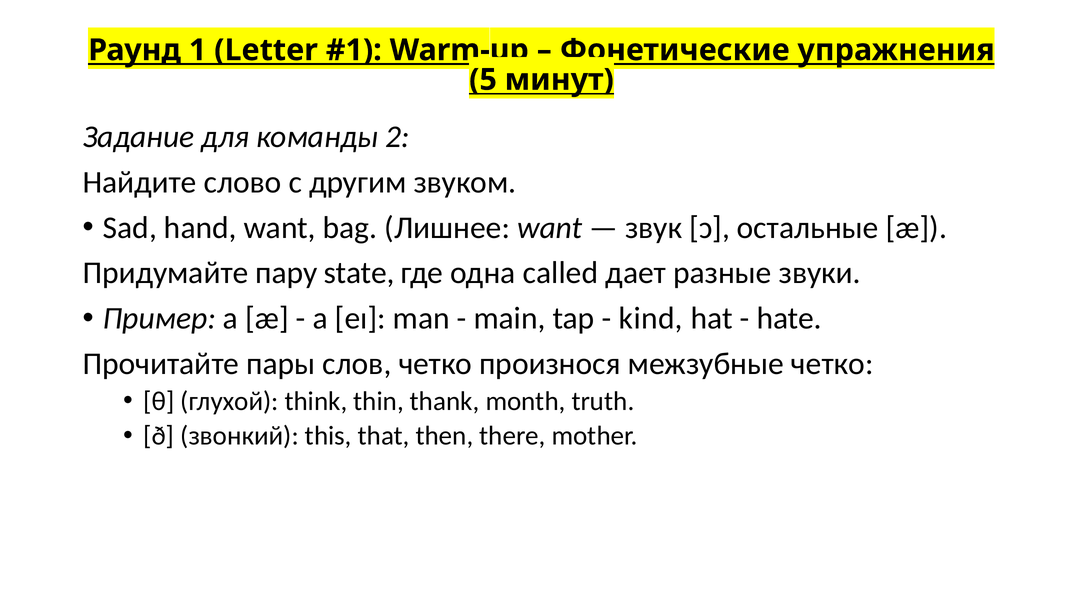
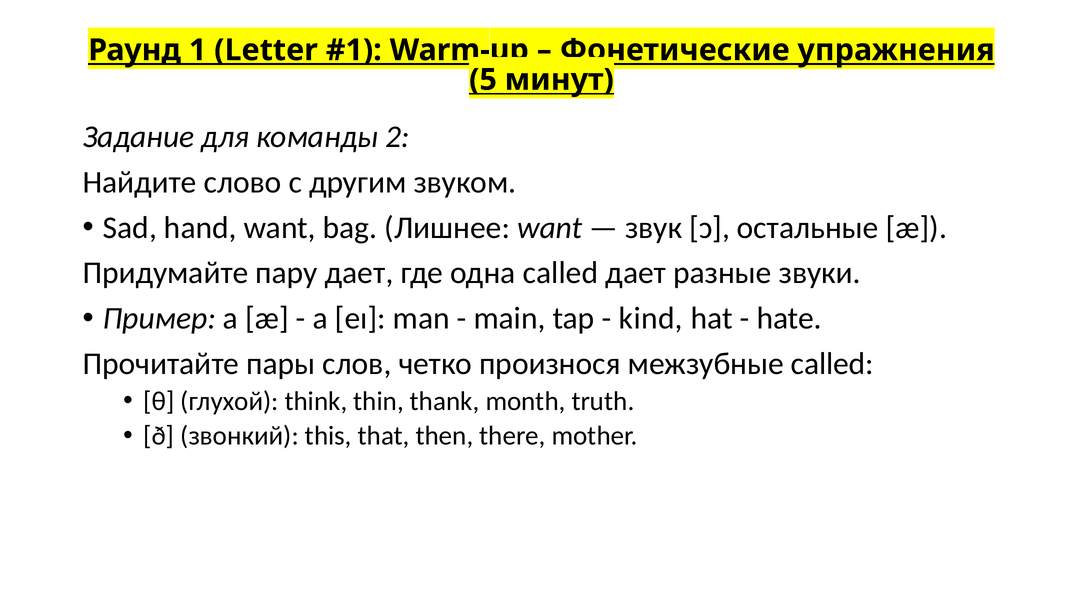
пару state: state -> дает (359, 273)
межзубные четко: четко -> called (832, 364)
